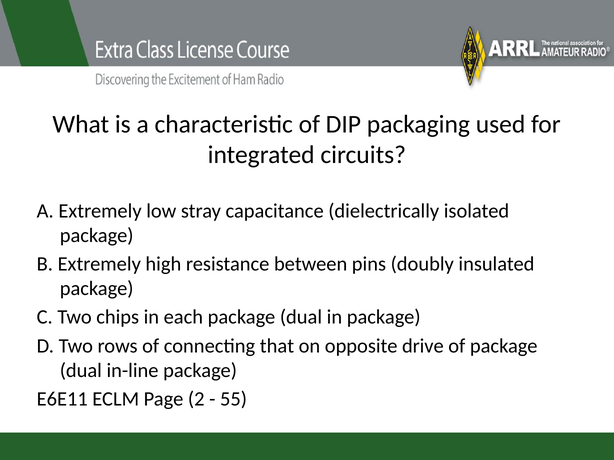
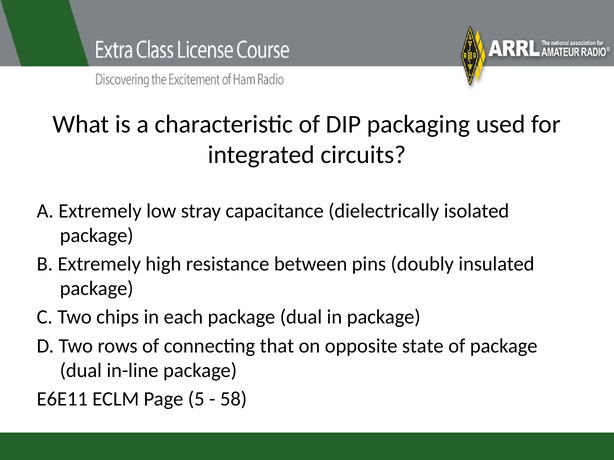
drive: drive -> state (423, 346)
2: 2 -> 5 (196, 399)
55: 55 -> 58 (234, 399)
